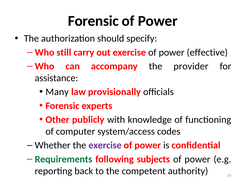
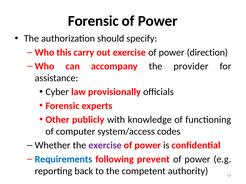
still: still -> this (64, 53)
effective: effective -> direction (207, 53)
Many: Many -> Cyber (57, 92)
Requirements colour: green -> blue (63, 160)
subjects: subjects -> prevent (153, 160)
